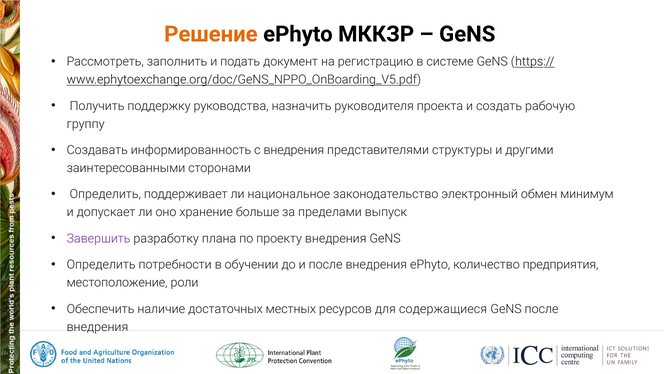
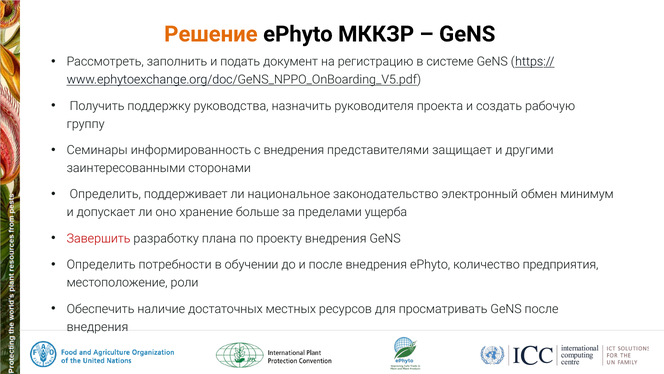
Создавать: Создавать -> Семинары (97, 150)
структуры: структуры -> защищает (462, 150)
выпуск: выпуск -> ущерба (386, 212)
Завершить colour: purple -> red (99, 238)
содержащиеся: содержащиеся -> просматривать (443, 309)
